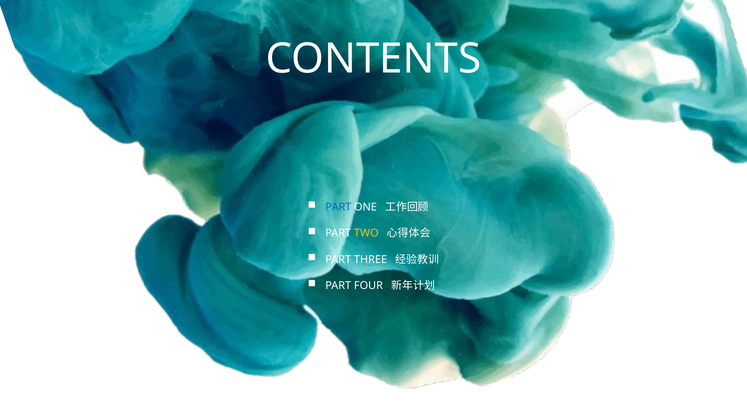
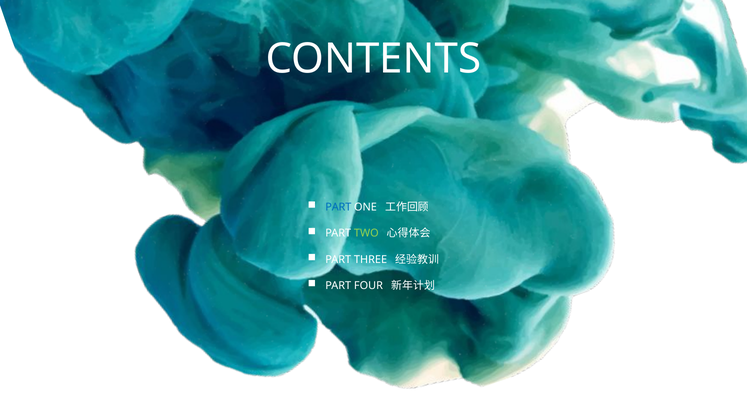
TWO colour: yellow -> light green (366, 233)
